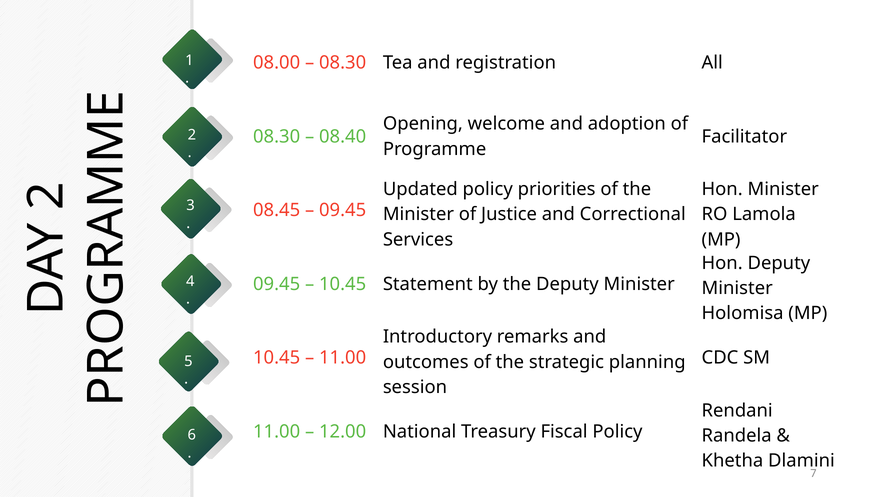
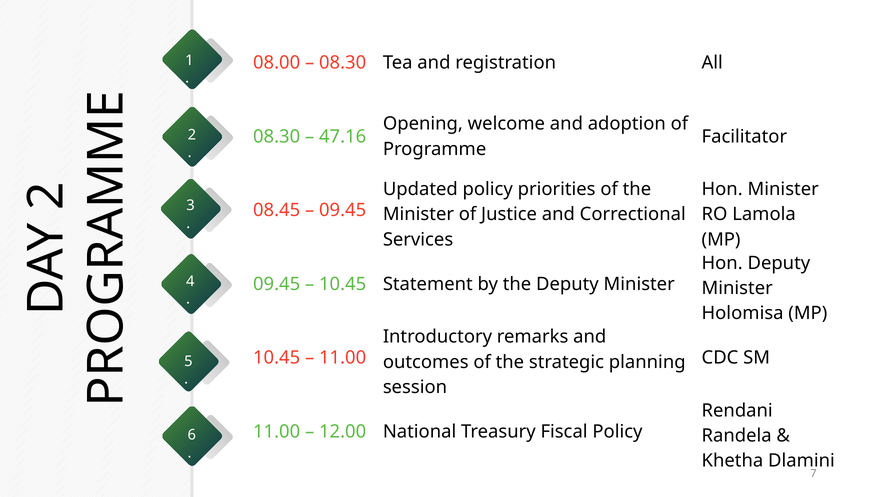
08.40: 08.40 -> 47.16 (343, 137)
